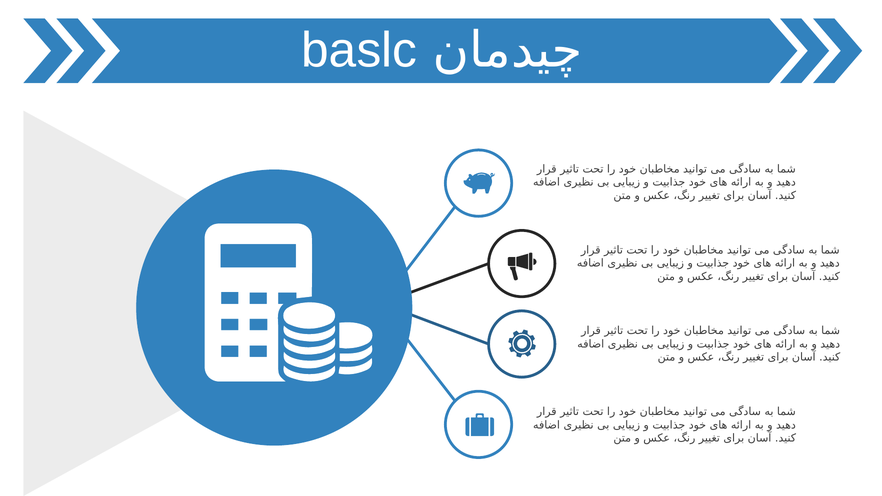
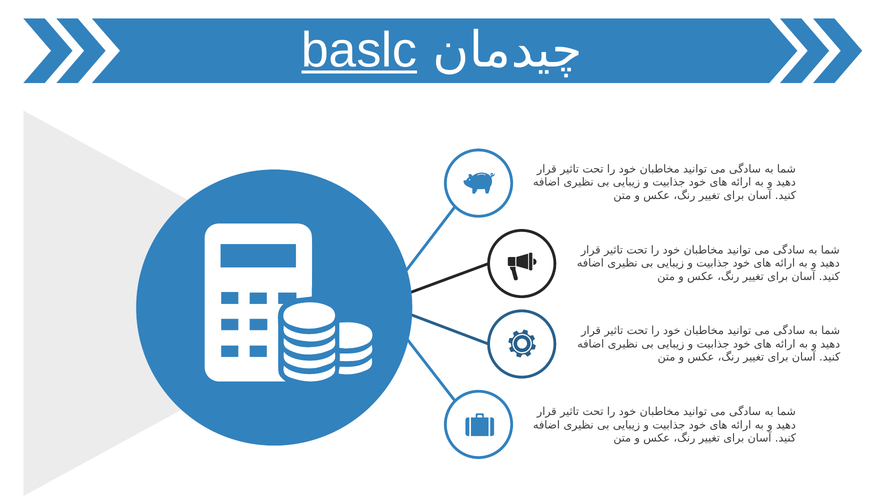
baslc underline: none -> present (359, 50)
